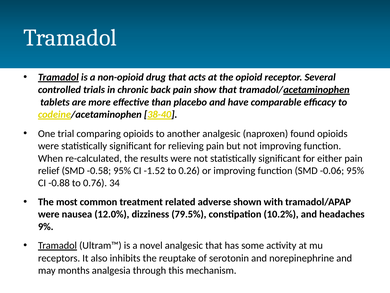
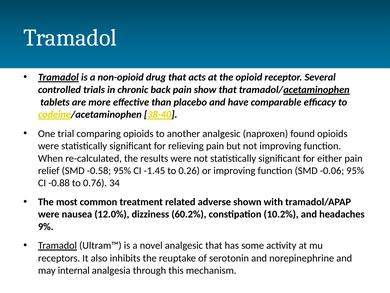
-1.52: -1.52 -> -1.45 (154, 170)
79.5%: 79.5% -> 60.2% (189, 214)
months: months -> internal (74, 270)
